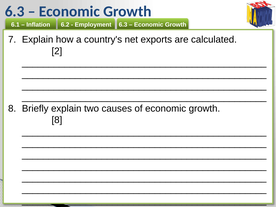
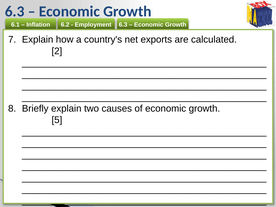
8: 8 -> 5 (57, 120)
